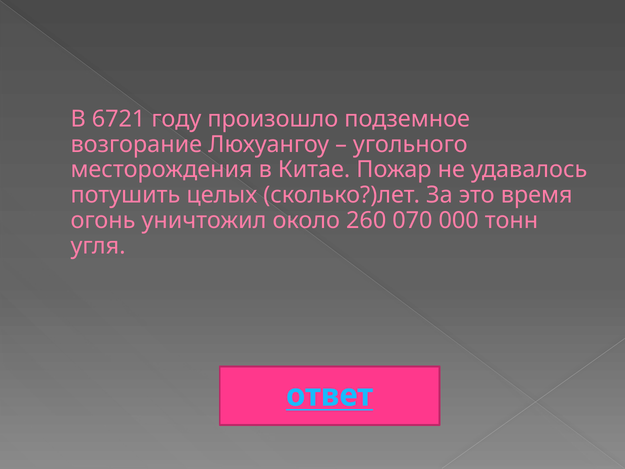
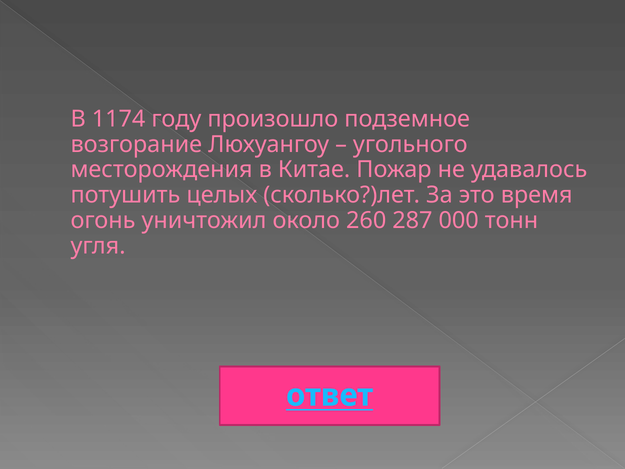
6721: 6721 -> 1174 (119, 119)
070: 070 -> 287 (412, 220)
